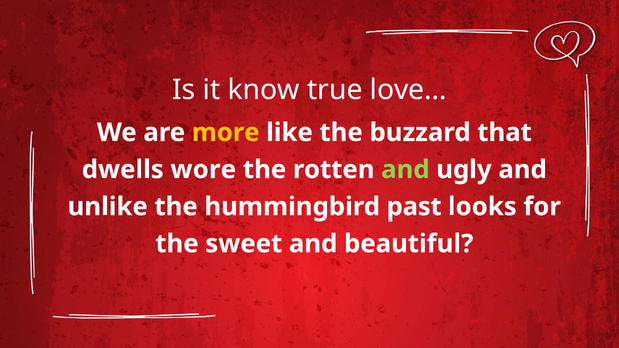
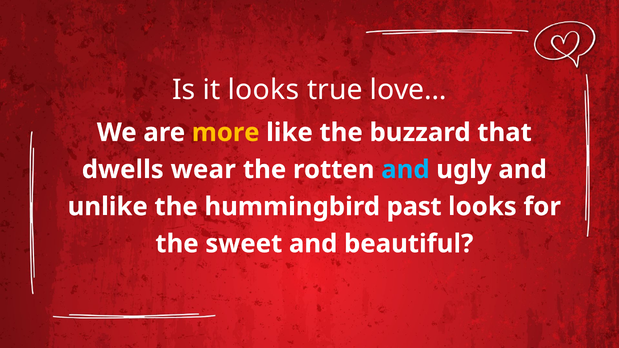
it know: know -> looks (264, 90)
wore: wore -> wear (203, 170)
and colour: light green -> light blue (405, 170)
